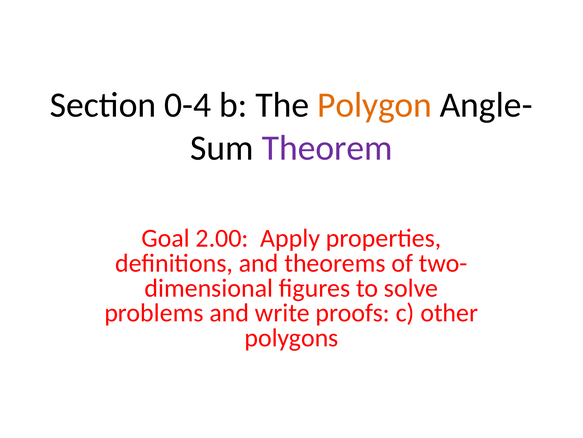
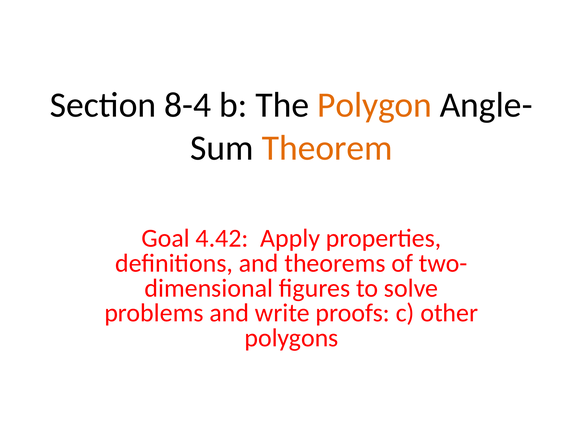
0-4: 0-4 -> 8-4 (188, 105)
Theorem colour: purple -> orange (327, 148)
2.00: 2.00 -> 4.42 (222, 238)
